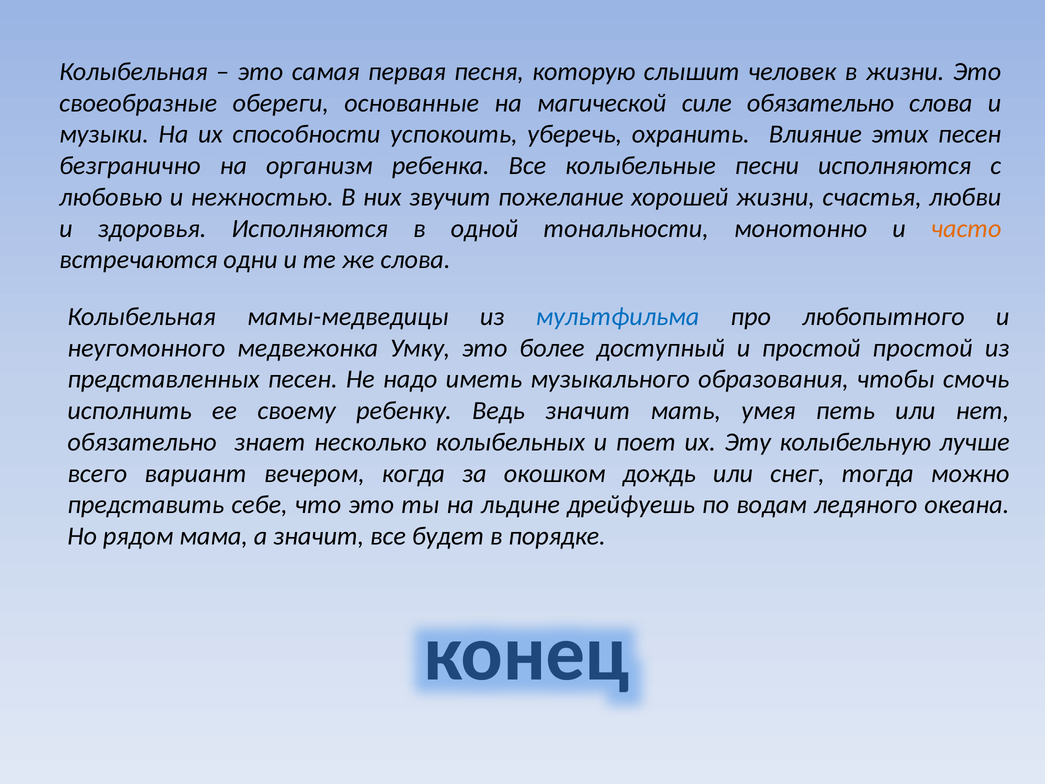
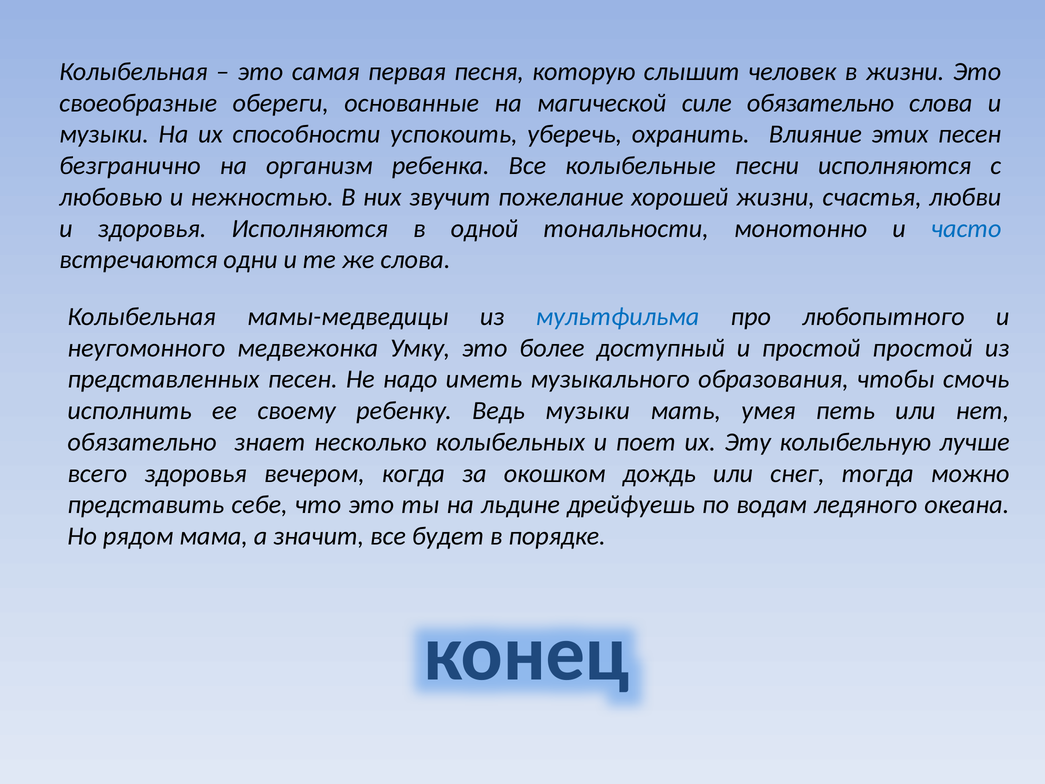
часто colour: orange -> blue (966, 228)
Ведь значит: значит -> музыки (588, 411)
всего вариант: вариант -> здоровья (196, 473)
